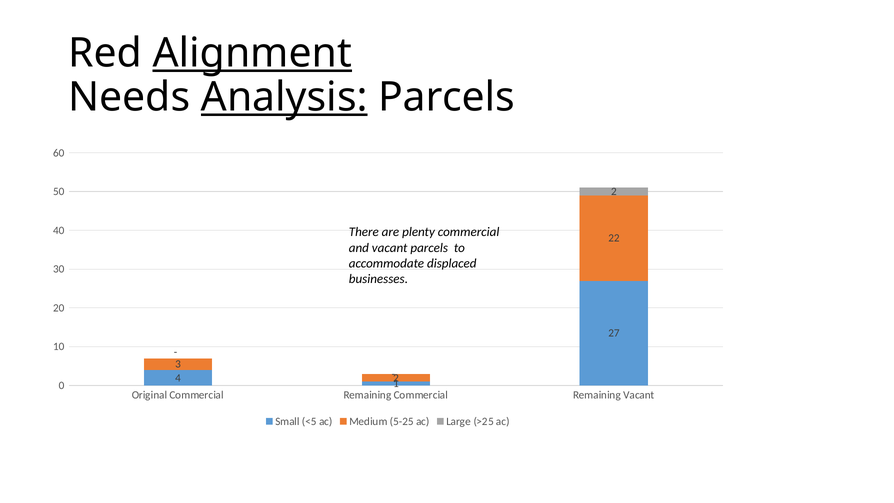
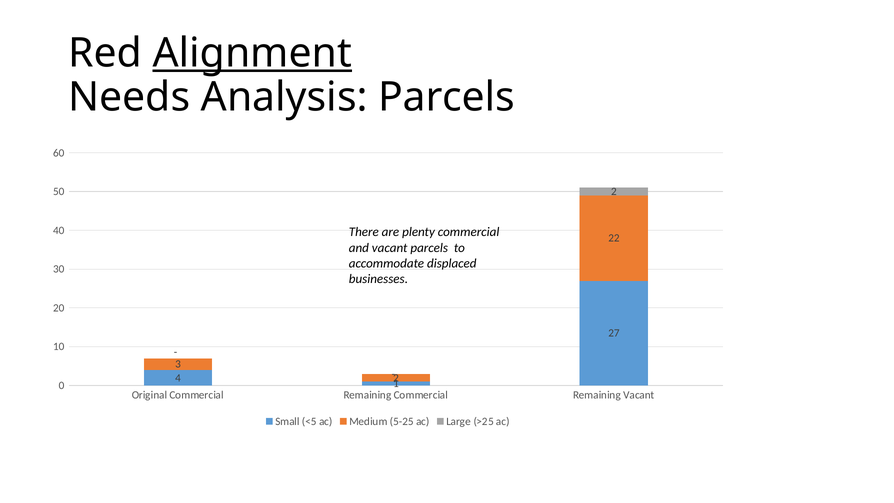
Analysis underline: present -> none (284, 97)
